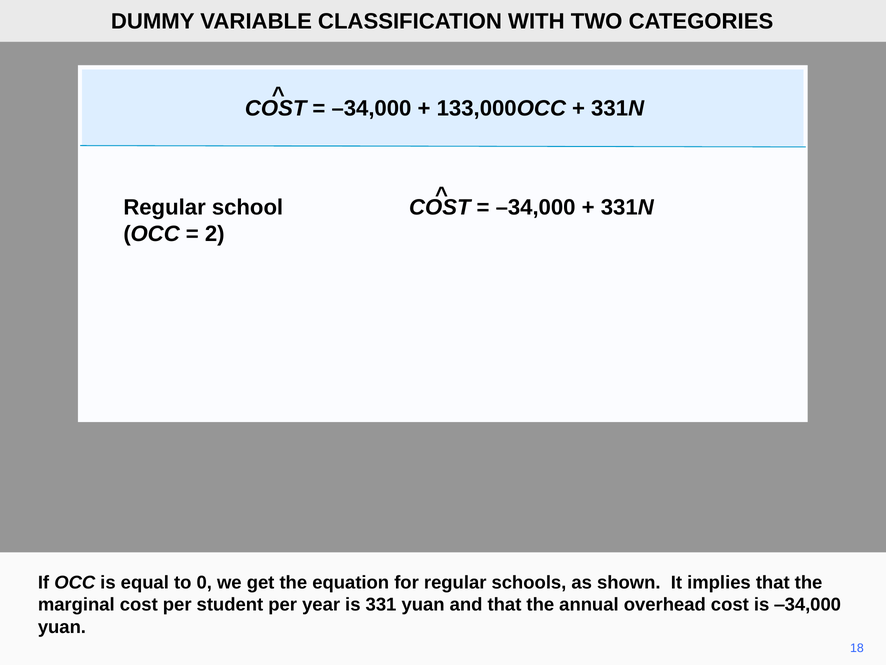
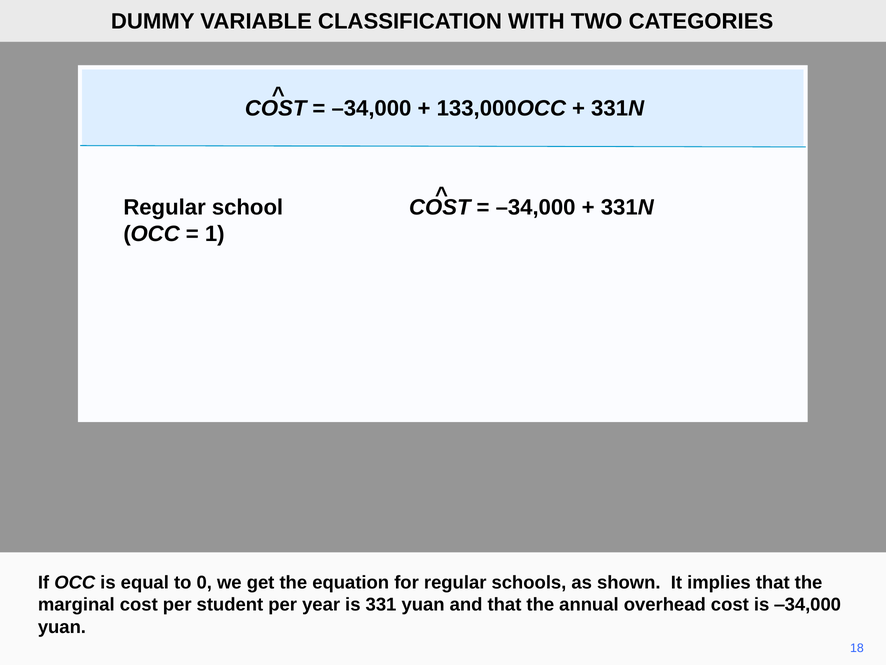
2: 2 -> 1 (215, 234)
